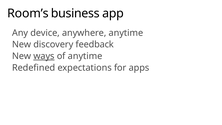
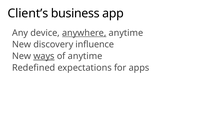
Room’s: Room’s -> Client’s (28, 13)
anywhere underline: none -> present (84, 33)
feedback: feedback -> influence (95, 44)
